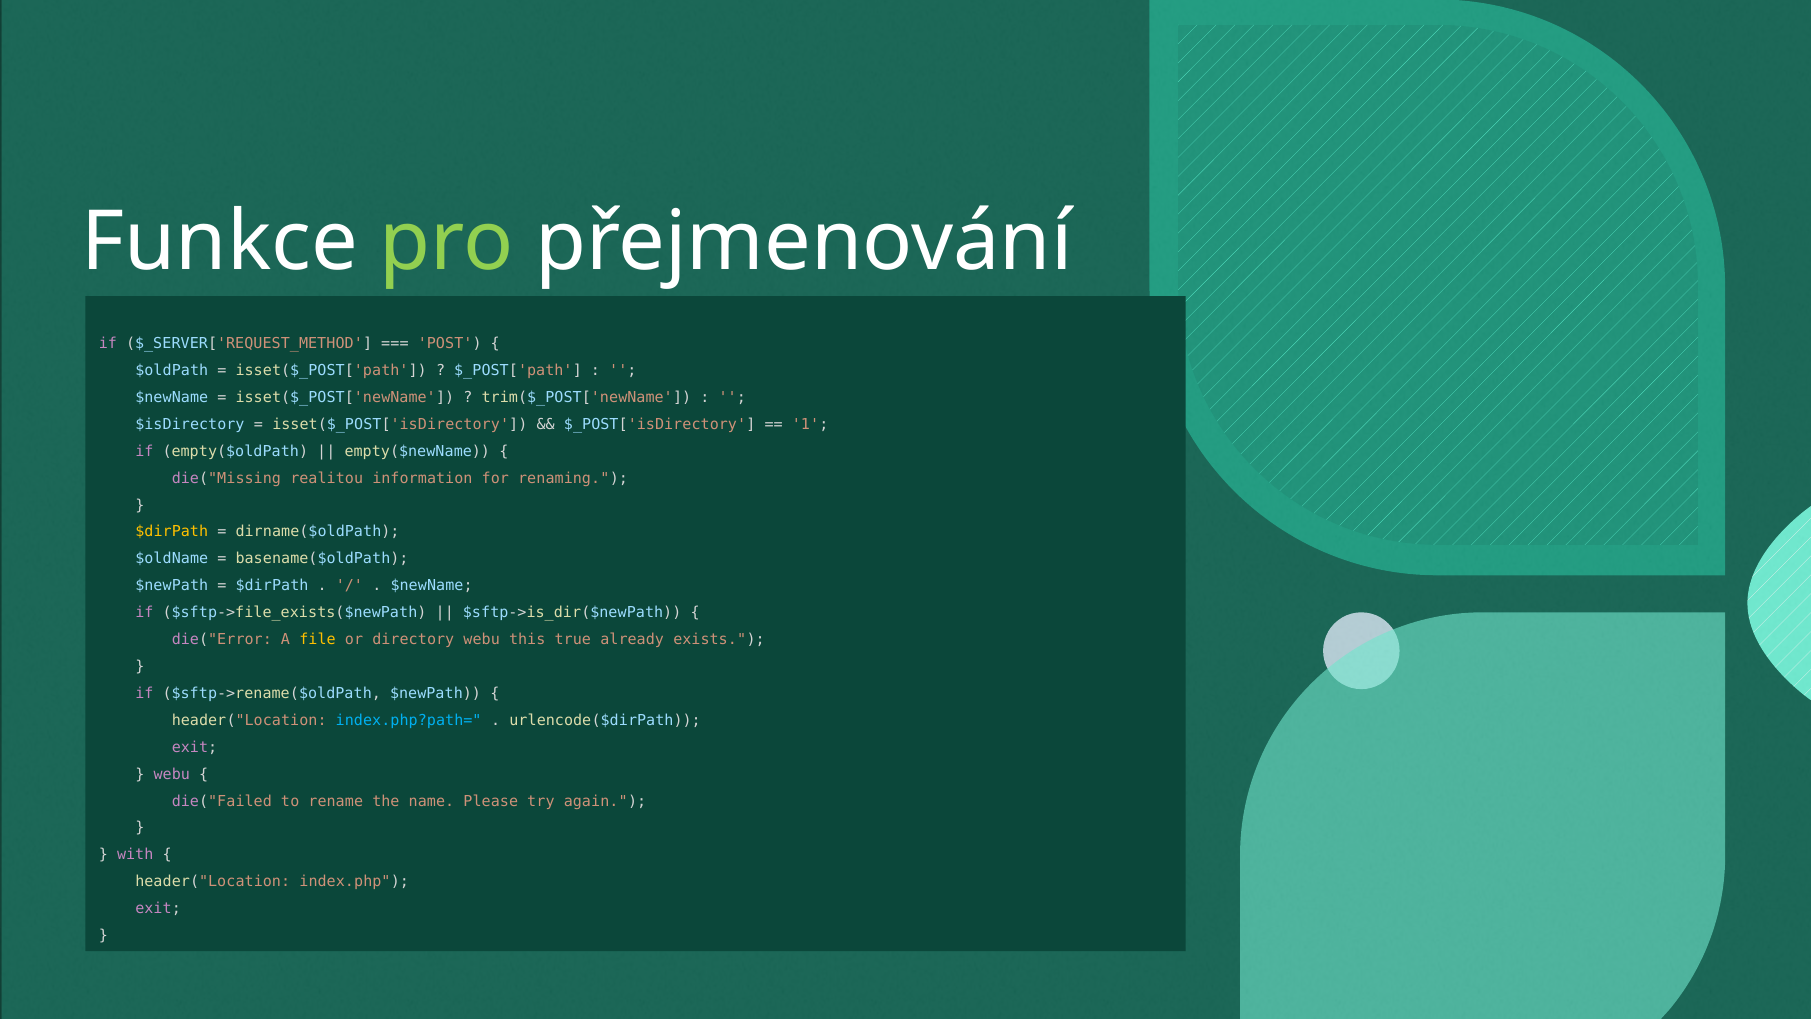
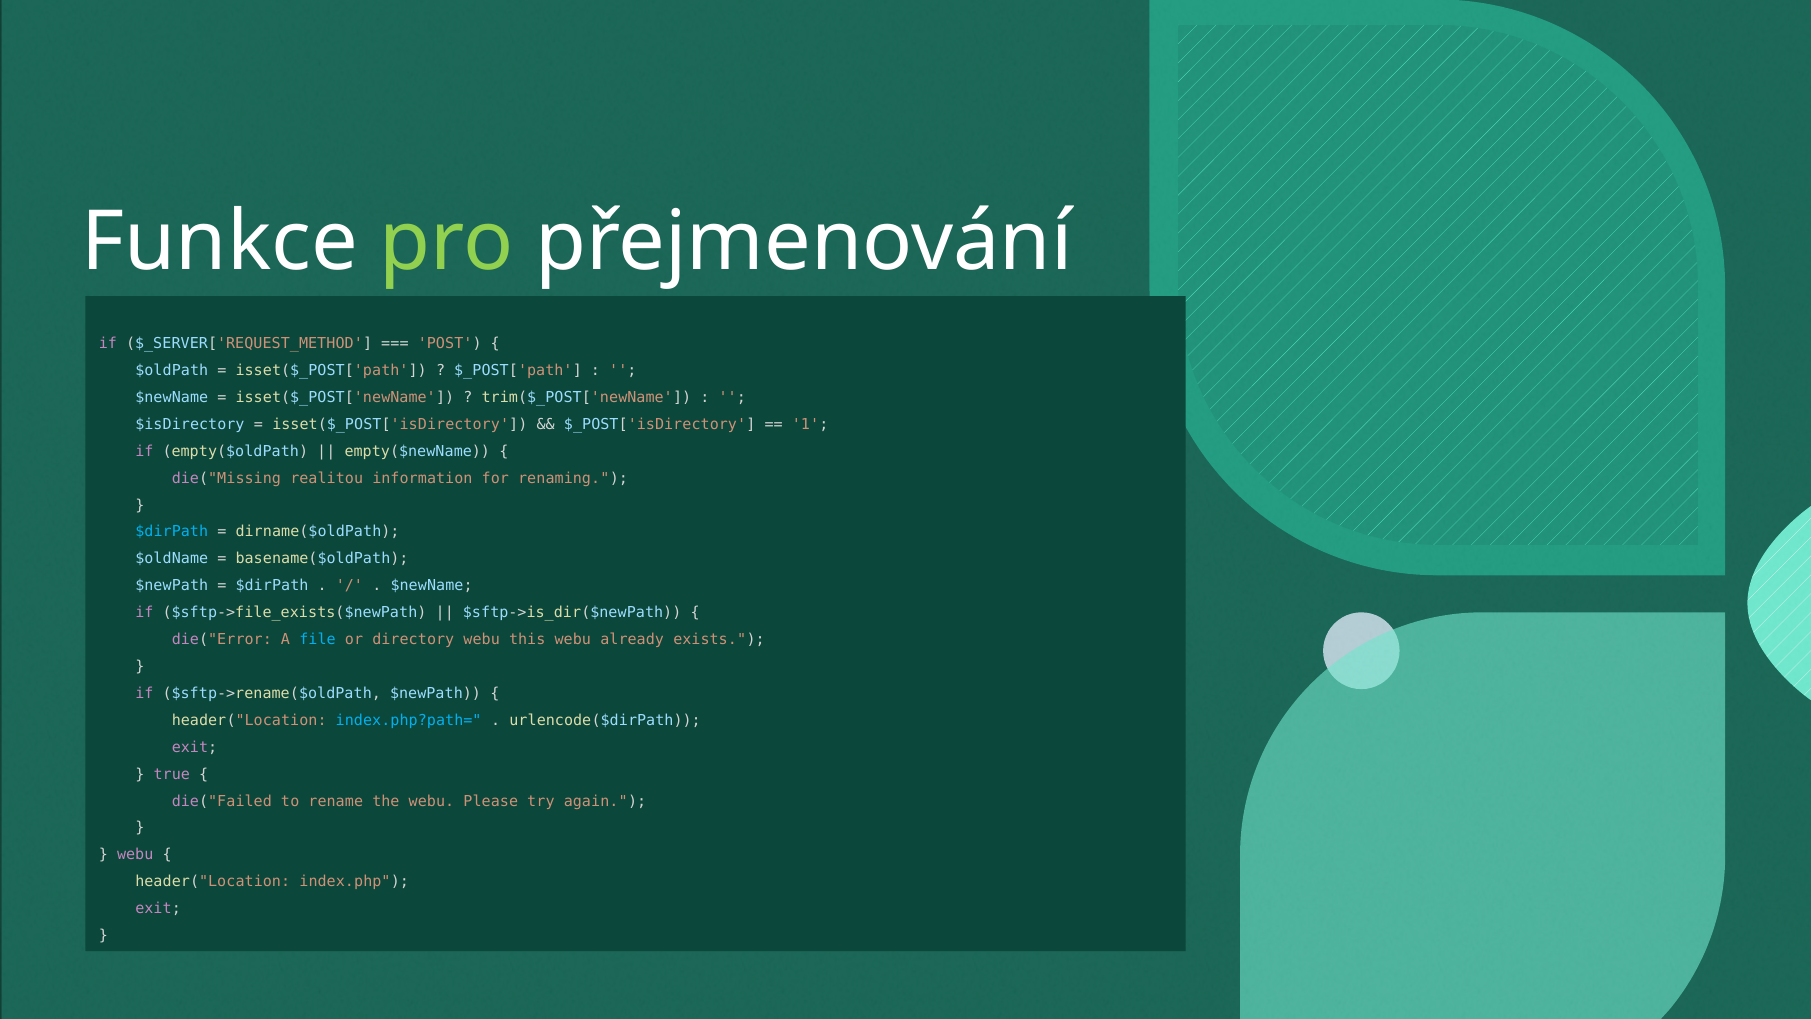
$dirPath colour: yellow -> light blue (172, 532)
file colour: yellow -> light blue (317, 639)
this true: true -> webu (573, 639)
webu: webu -> true (172, 774)
the name: name -> webu (431, 801)
with: with -> webu (135, 855)
